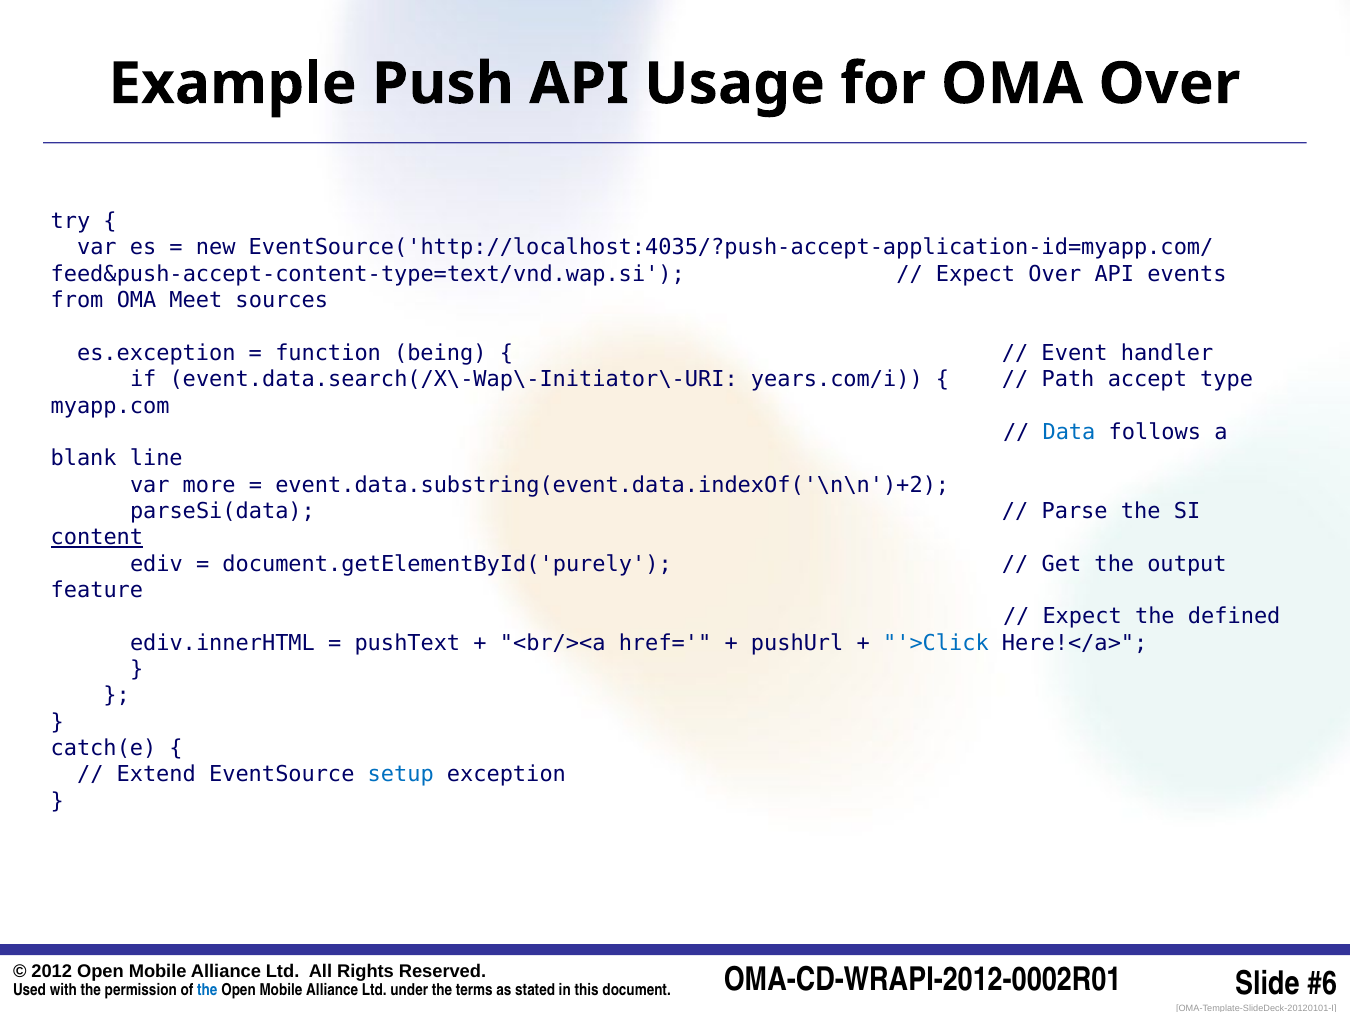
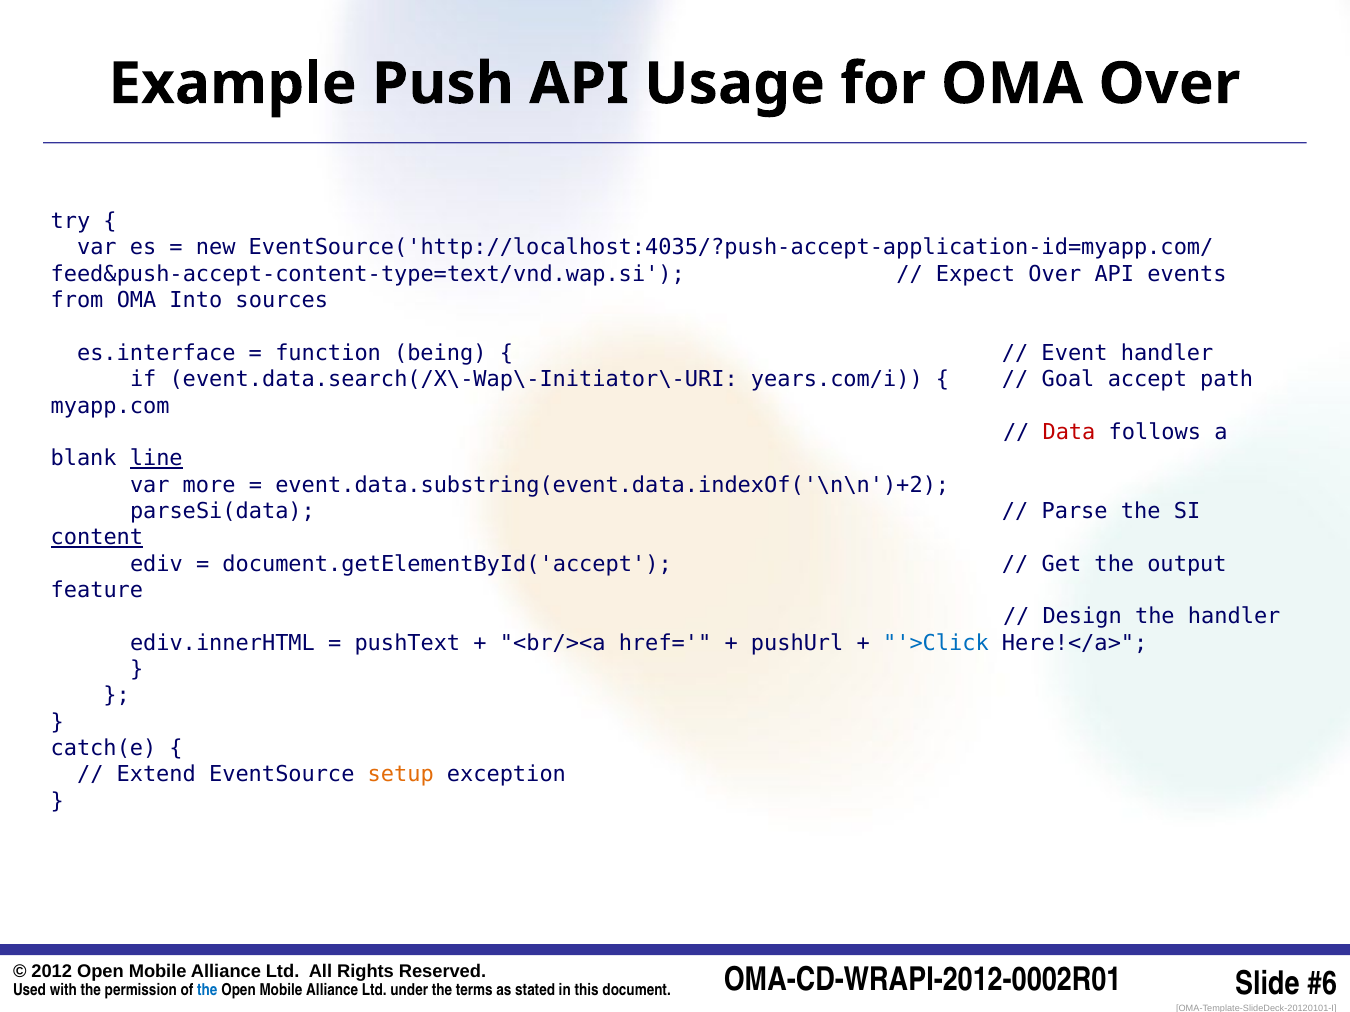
Meet: Meet -> Into (196, 301)
es.exception: es.exception -> es.interface (156, 353)
Path: Path -> Goal (1068, 380)
type: type -> path (1227, 380)
Data colour: blue -> red (1069, 432)
line underline: none -> present (156, 459)
document.getElementById('purely: document.getElementById('purely -> document.getElementById('accept (447, 564)
Expect: Expect -> Design (1082, 617)
the defined: defined -> handler (1234, 617)
setup colour: blue -> orange (401, 775)
